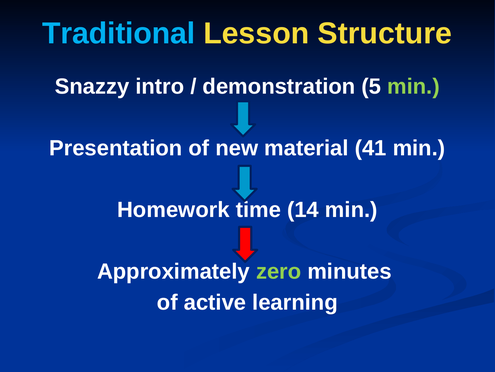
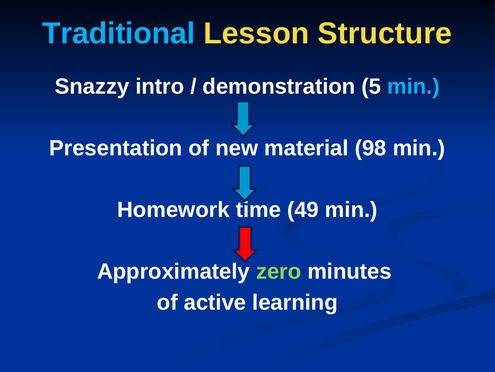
min colour: light green -> light blue (413, 86)
41: 41 -> 98 (371, 148)
14: 14 -> 49 (303, 210)
